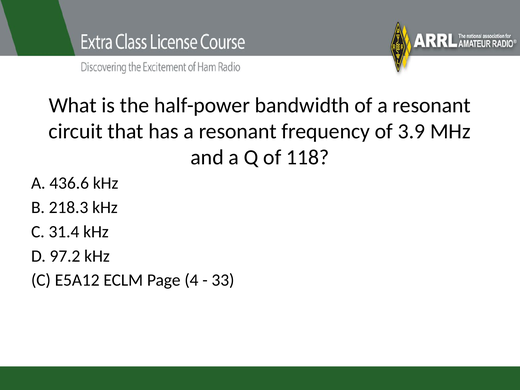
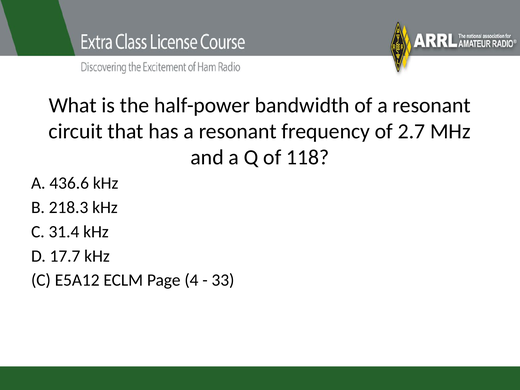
3.9: 3.9 -> 2.7 (411, 131)
97.2: 97.2 -> 17.7 (65, 256)
